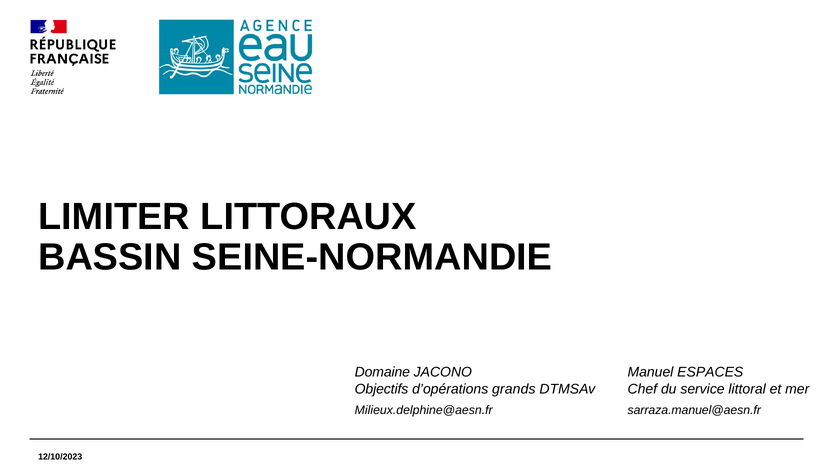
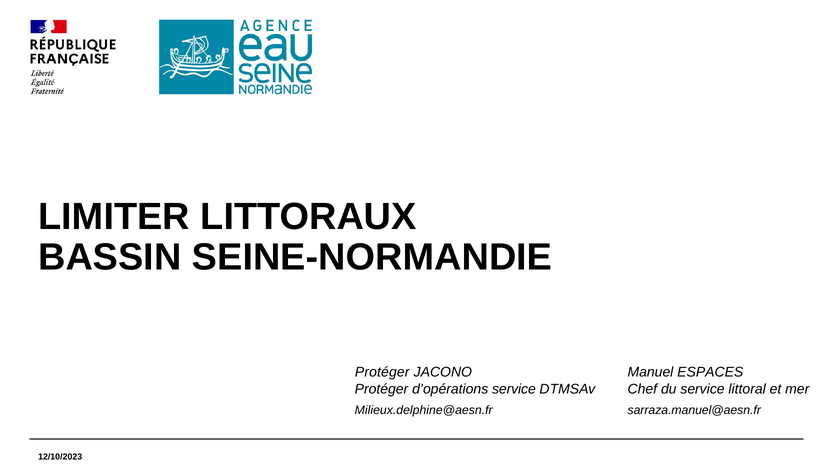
Domaine: Domaine -> Protéger (382, 373)
Objectifs: Objectifs -> Protéger (381, 389)
d’opérations grands: grands -> service (514, 389)
